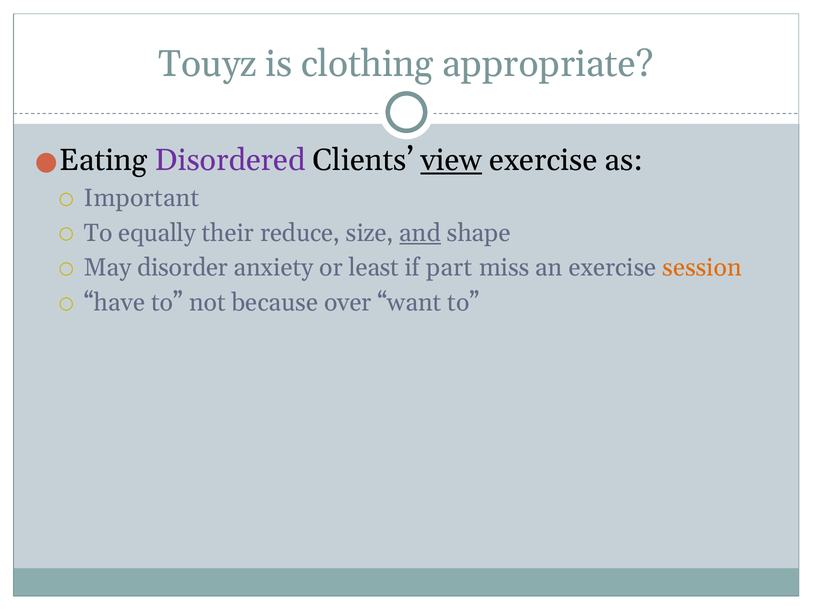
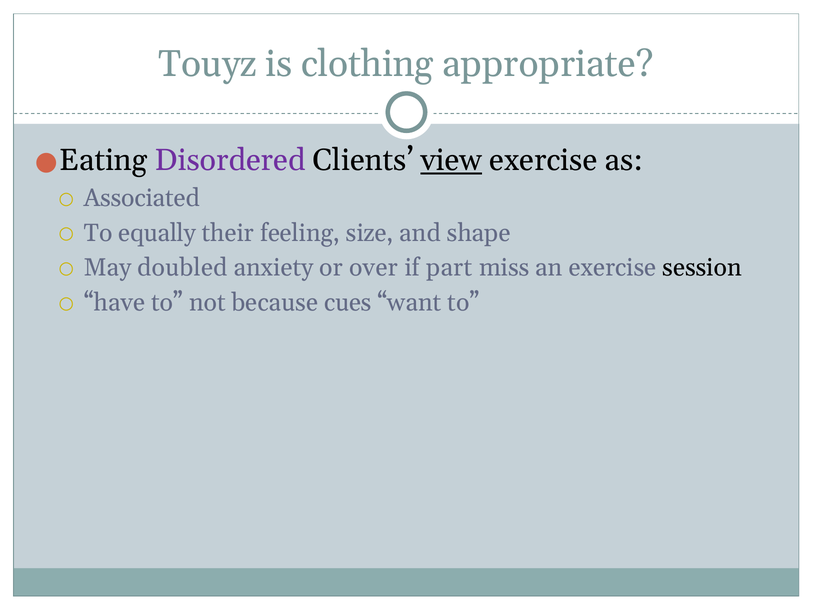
Important: Important -> Associated (142, 198)
reduce: reduce -> feeling (300, 233)
and underline: present -> none (420, 233)
disorder: disorder -> doubled (182, 268)
least: least -> over (374, 268)
session colour: orange -> black (702, 268)
over: over -> cues (348, 302)
